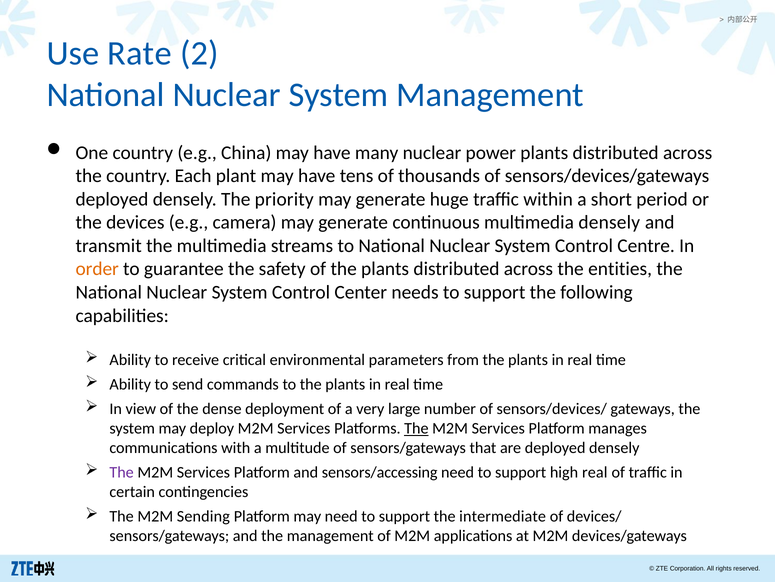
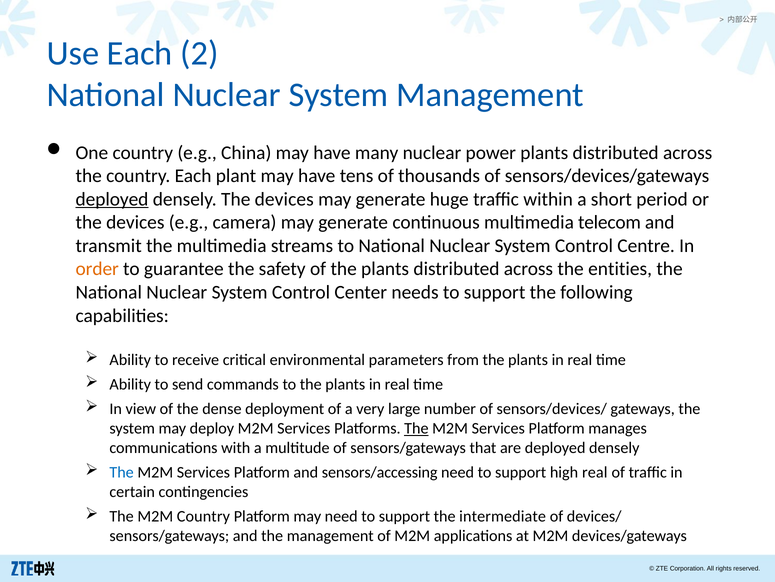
Use Rate: Rate -> Each (140, 53)
deployed underline: none -> present (112, 199)
densely The priority: priority -> devices (284, 199)
multimedia densely: densely -> telecom (609, 222)
The colour: purple -> blue (122, 472)
M2M Sending: Sending -> Country (203, 516)
